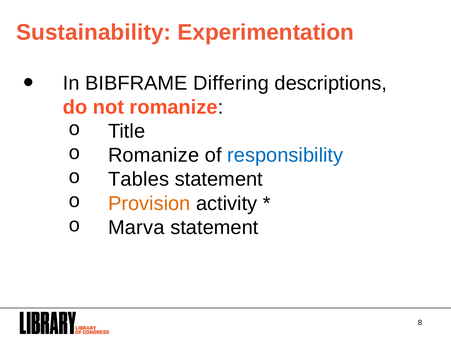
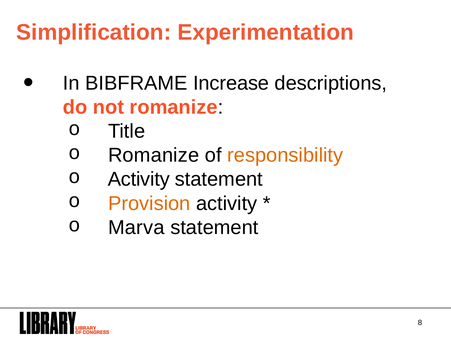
Sustainability: Sustainability -> Simplification (94, 32)
Differing: Differing -> Increase (231, 83)
responsibility colour: blue -> orange (285, 155)
Tables: Tables -> Activity (139, 180)
